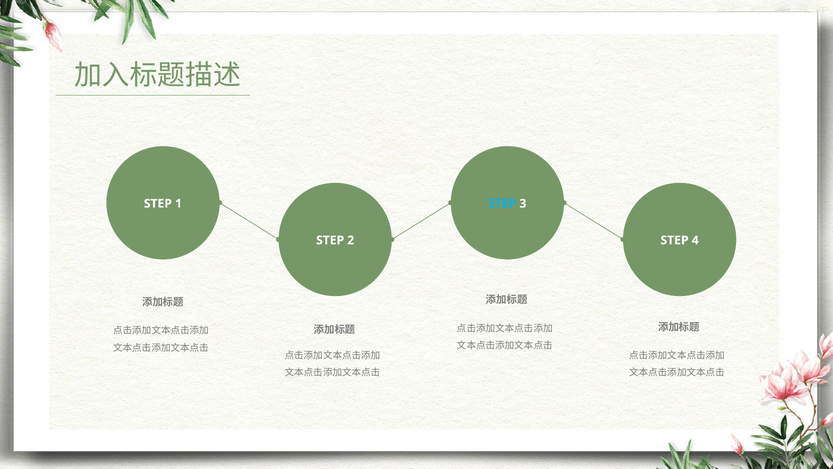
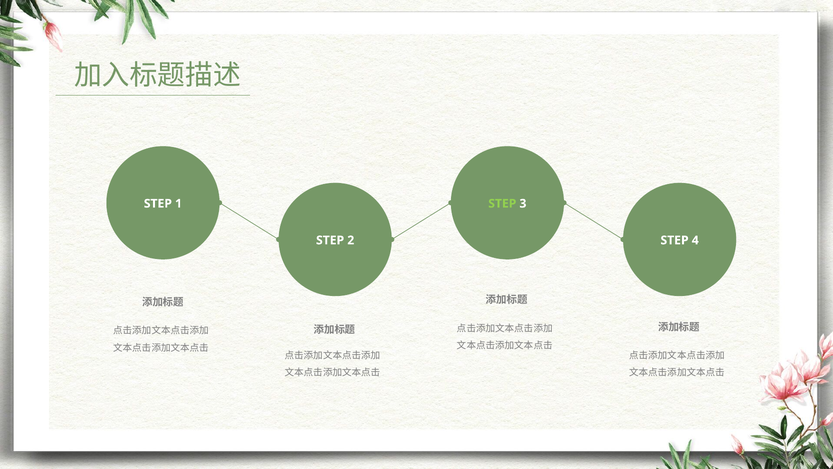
STEP colour: light blue -> light green (502, 203)
